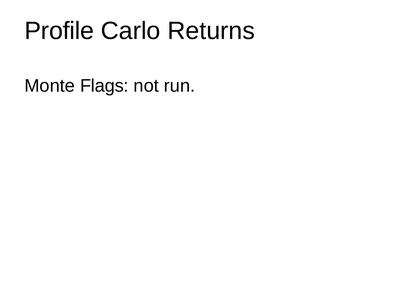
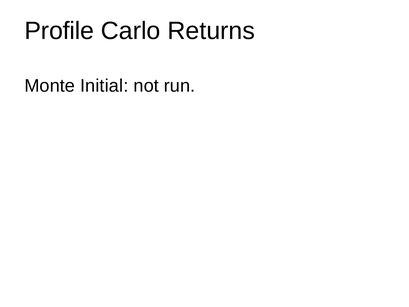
Flags: Flags -> Initial (104, 86)
